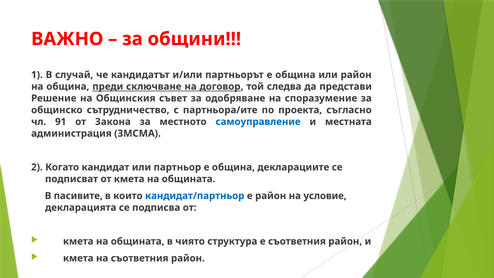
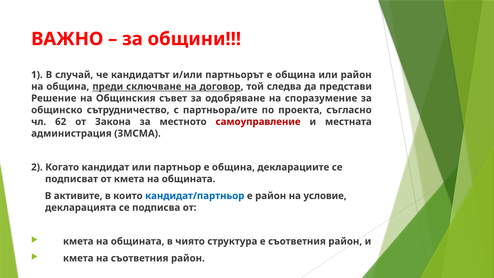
91: 91 -> 62 (61, 122)
самоуправление colour: blue -> red (258, 122)
пасивите: пасивите -> активите (78, 196)
